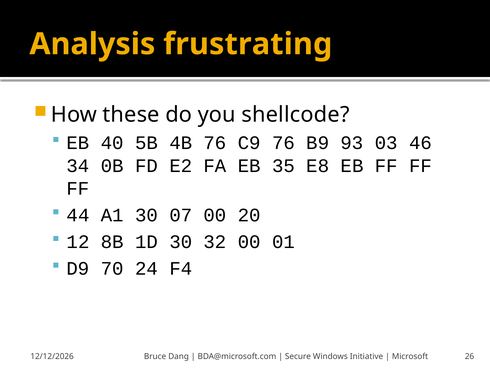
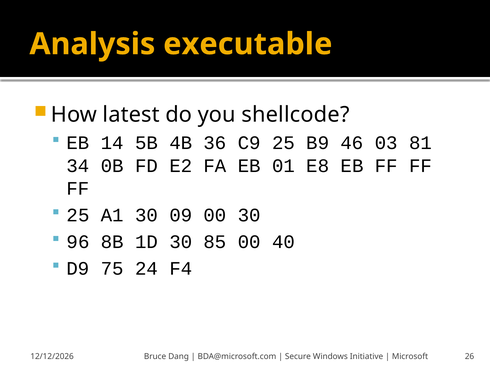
frustrating: frustrating -> executable (248, 44)
these: these -> latest (131, 115)
40: 40 -> 14 (112, 143)
4B 76: 76 -> 36 (215, 143)
C9 76: 76 -> 25 (283, 143)
93: 93 -> 46 (352, 143)
46: 46 -> 81 (420, 143)
35: 35 -> 01 (284, 166)
44: 44 -> 25 (78, 215)
07: 07 -> 09 (181, 215)
00 20: 20 -> 30 (249, 215)
12: 12 -> 96 (78, 242)
32: 32 -> 85 (215, 242)
01: 01 -> 40 (283, 242)
70: 70 -> 75 (112, 268)
